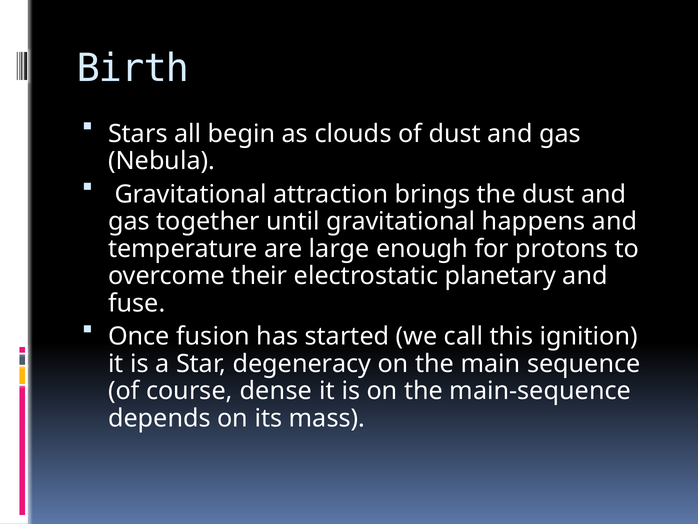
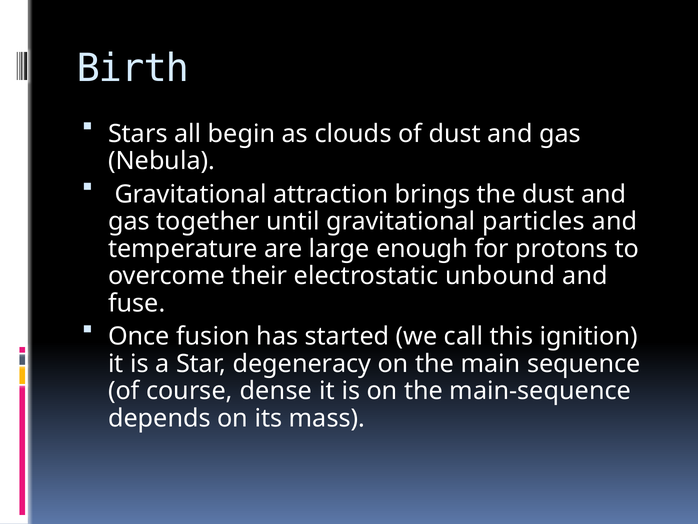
happens: happens -> particles (534, 221)
planetary: planetary -> unbound (500, 276)
